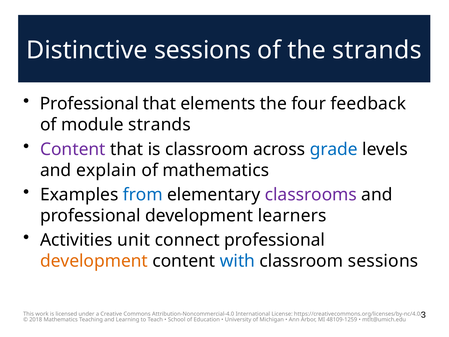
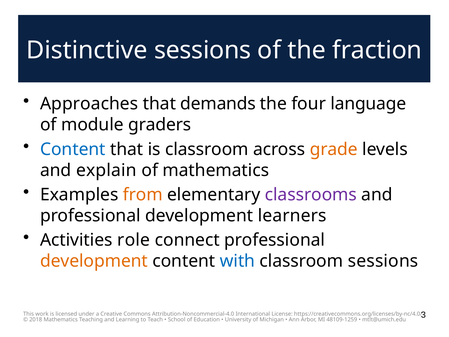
the strands: strands -> fraction (377, 50)
Professional: Professional -> Approaches (89, 104)
elements: elements -> demands (218, 104)
feedback: feedback -> language (368, 104)
module strands: strands -> graders (160, 125)
Content colour: purple -> blue (73, 149)
grade colour: blue -> orange (334, 149)
from colour: blue -> orange (143, 195)
unit: unit -> role (134, 240)
